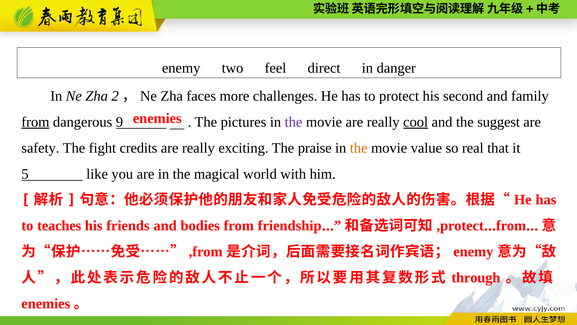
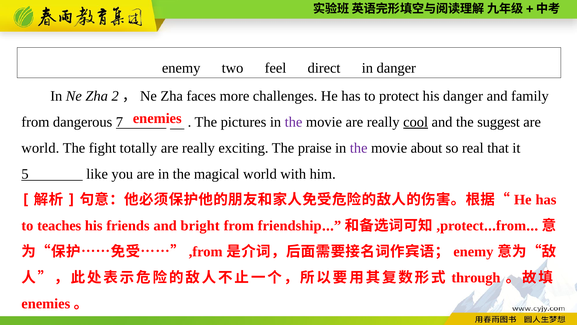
his second: second -> danger (463, 96)
from underline: present -> none (35, 122)
9: 9 -> 7 (120, 122)
safety: safety -> world (40, 148)
credits: credits -> totally (138, 148)
the colour: orange -> purple (359, 148)
value: value -> about (426, 148)
bodies: bodies -> bright (200, 226)
